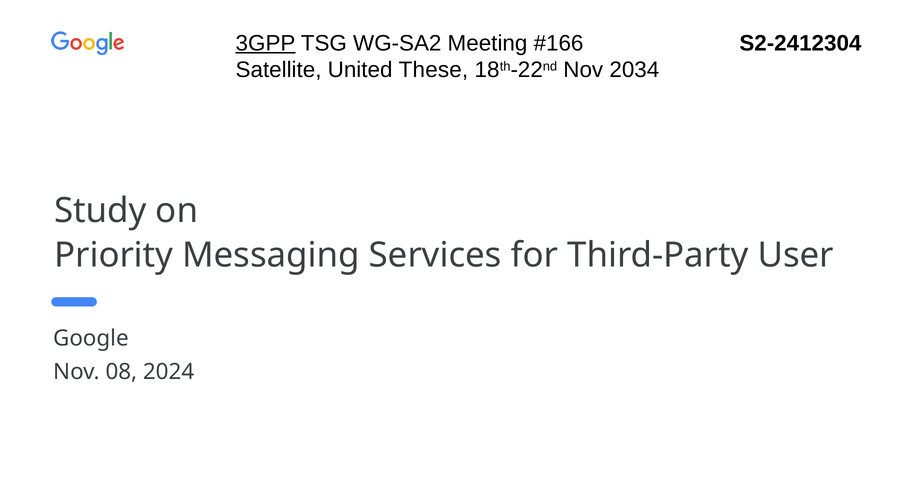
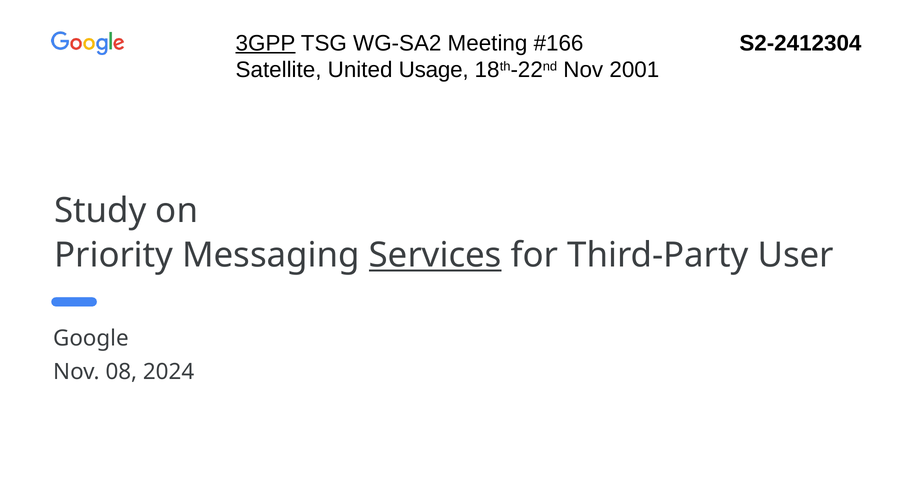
These: These -> Usage (434, 70)
2034: 2034 -> 2001 (634, 70)
Services underline: none -> present (435, 256)
